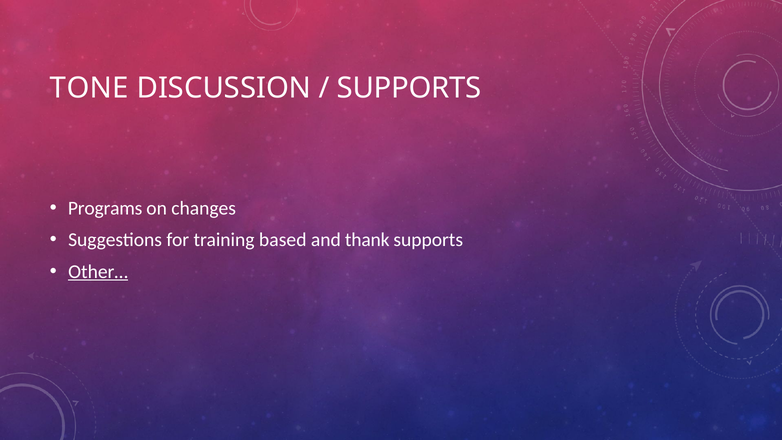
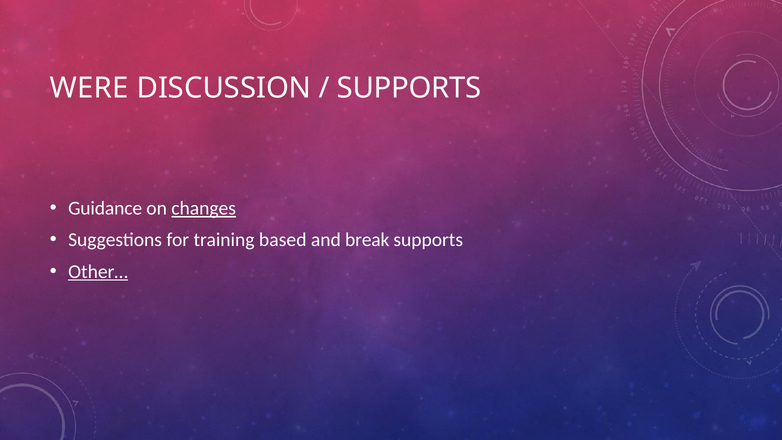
TONE: TONE -> WERE (89, 88)
Programs: Programs -> Guidance (105, 208)
changes underline: none -> present (204, 208)
thank: thank -> break (367, 240)
